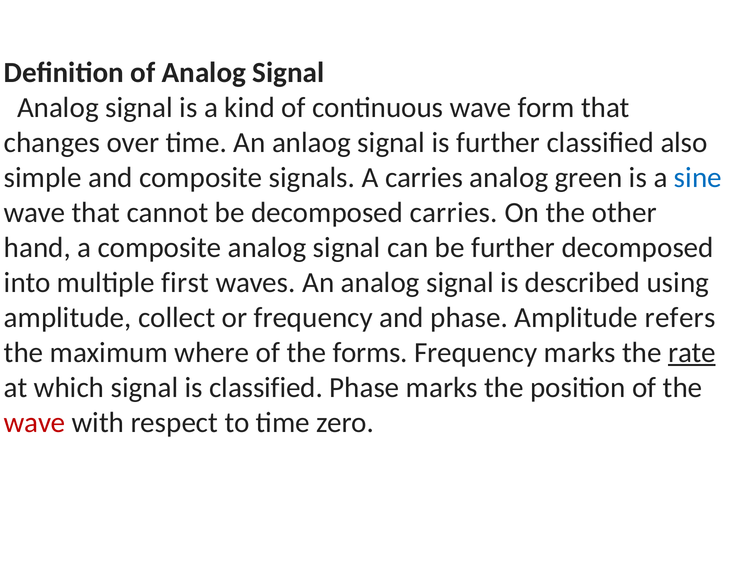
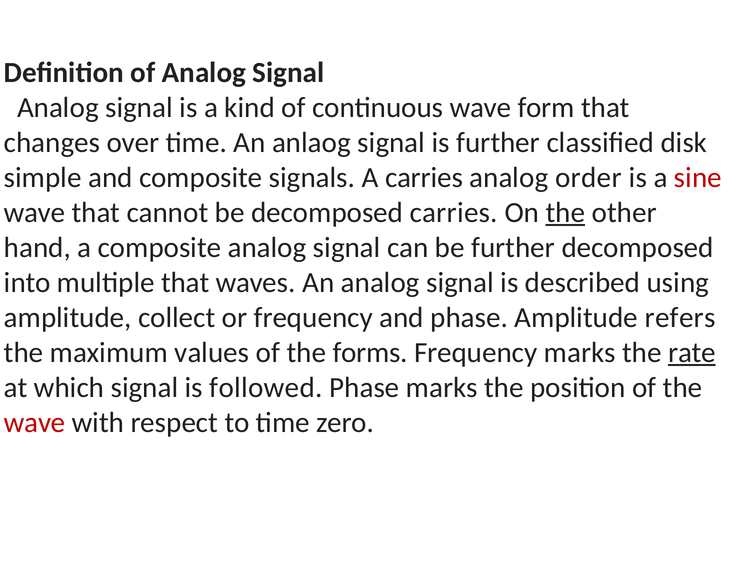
also: also -> disk (684, 142)
green: green -> order (588, 177)
sine colour: blue -> red (698, 177)
the underline: none -> present (565, 212)
multiple first: first -> that (185, 282)
where: where -> values (212, 352)
is classified: classified -> followed (266, 387)
